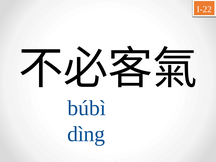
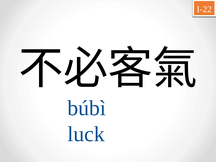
dìng: dìng -> luck (86, 134)
